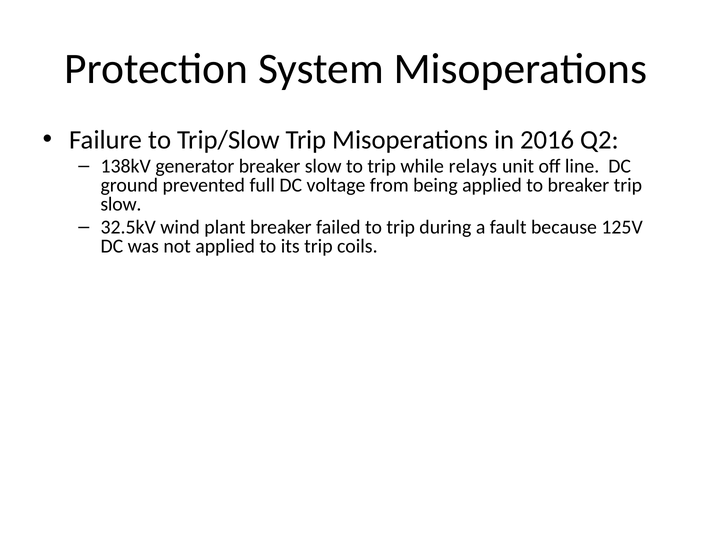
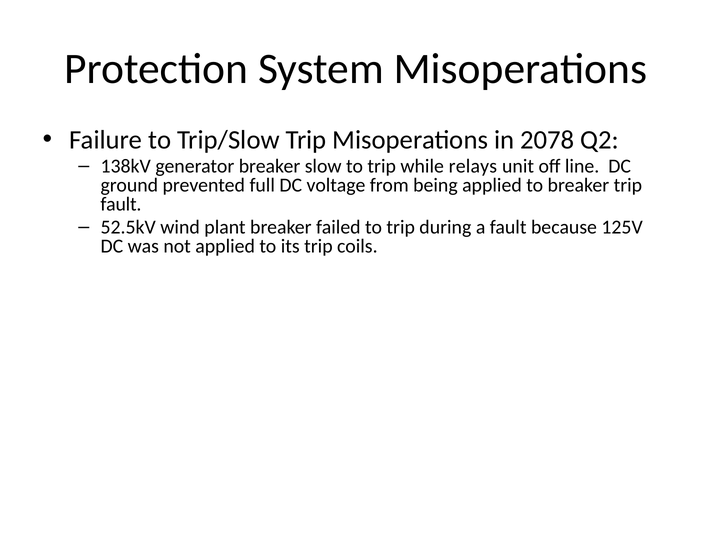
2016: 2016 -> 2078 (547, 140)
slow: slow -> fault (121, 204)
32.5kV: 32.5kV -> 52.5kV (128, 227)
